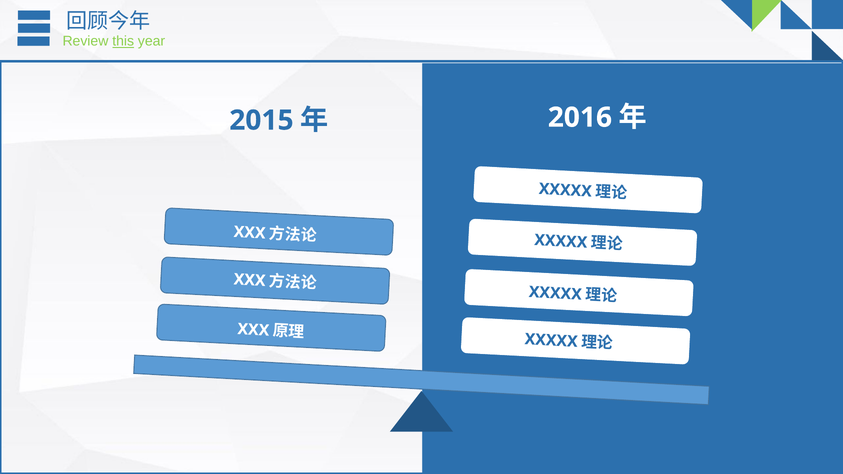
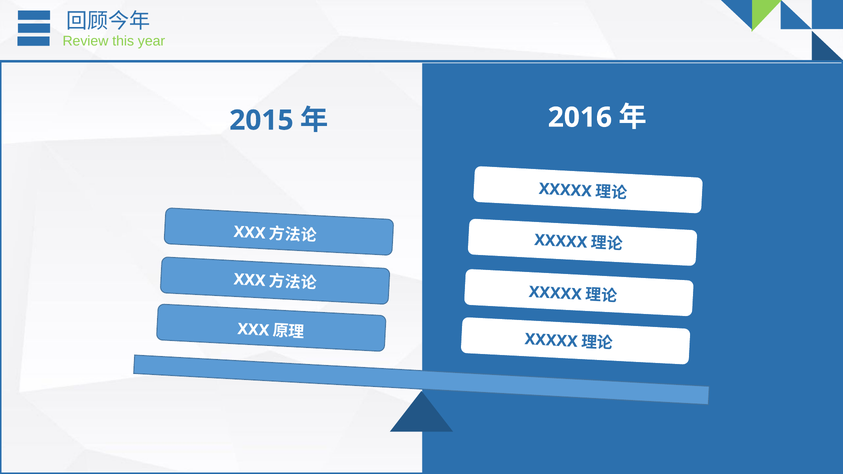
this underline: present -> none (123, 41)
